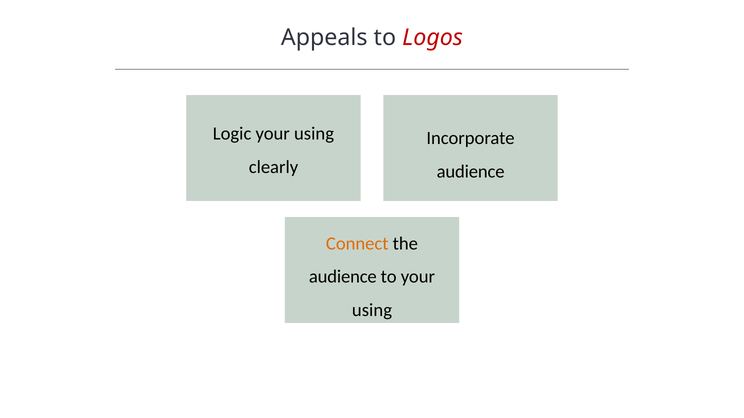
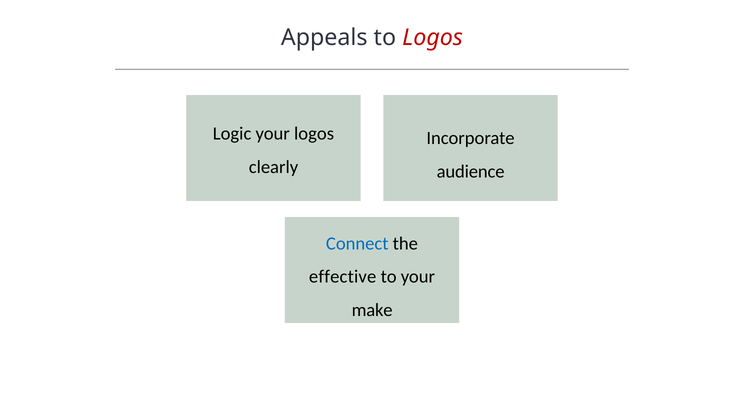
using: using -> logos (314, 134)
Connect colour: orange -> blue (357, 244)
audience: audience -> effective (343, 277)
using: using -> make (372, 311)
